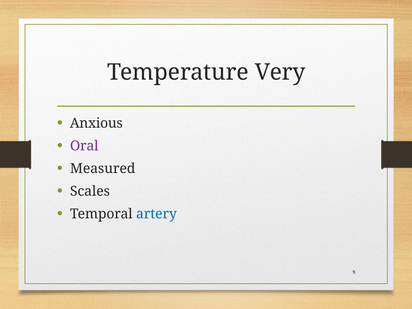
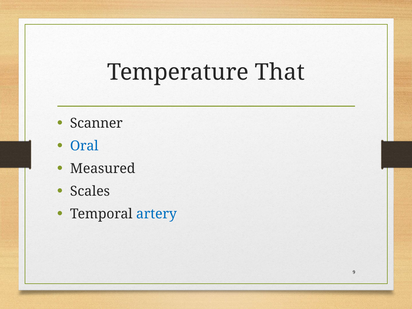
Very: Very -> That (280, 72)
Anxious: Anxious -> Scanner (96, 123)
Oral colour: purple -> blue (84, 146)
